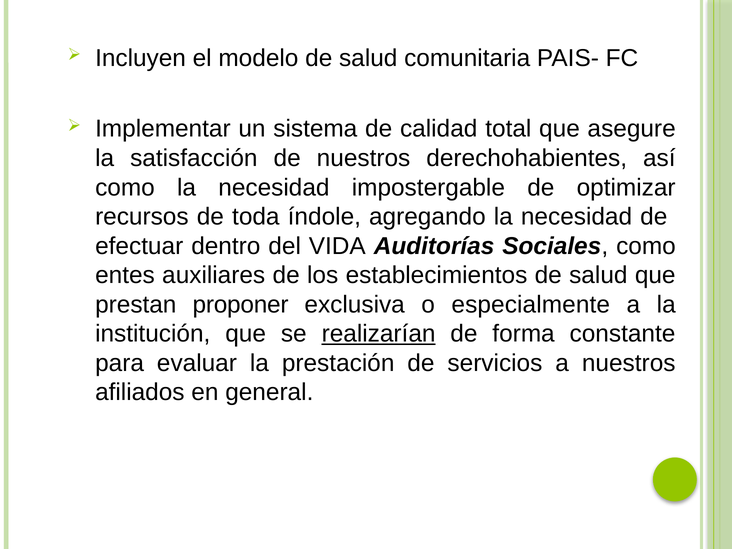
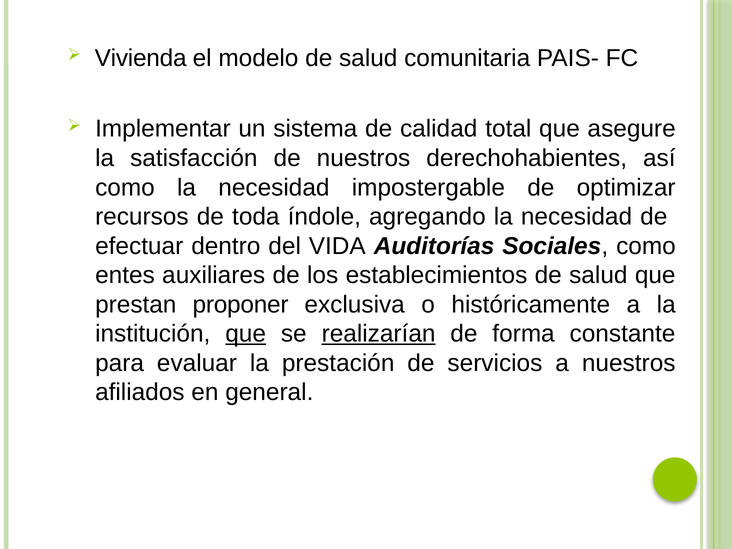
Incluyen: Incluyen -> Vivienda (141, 58)
especialmente: especialmente -> históricamente (531, 305)
que underline: none -> present (246, 334)
